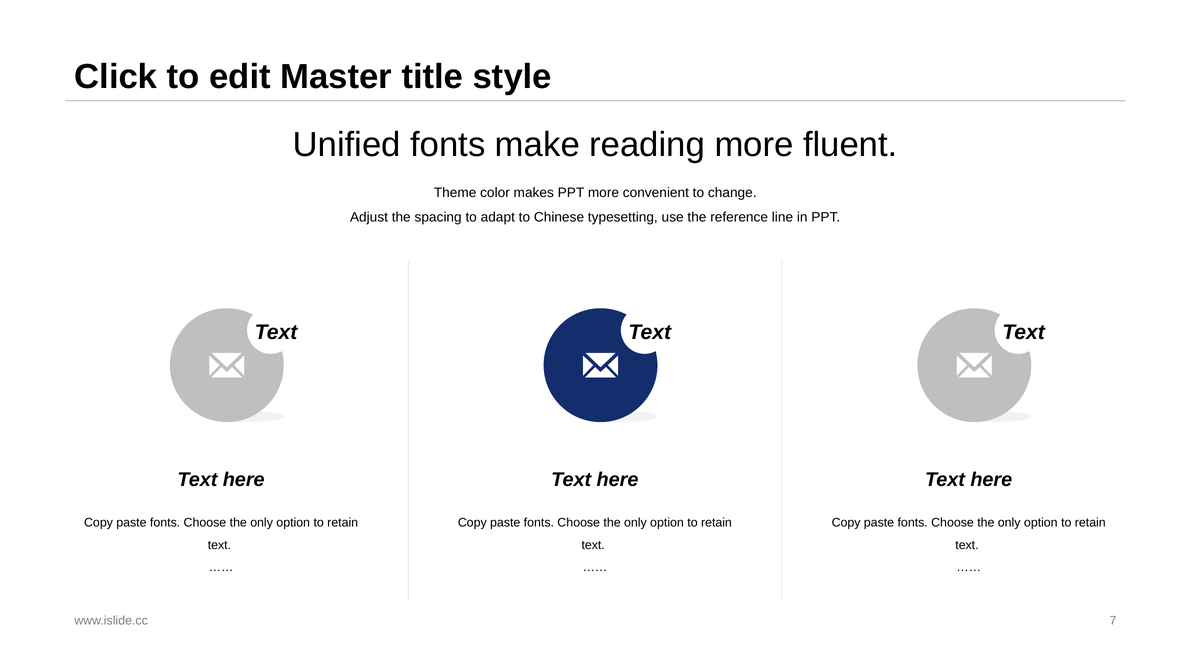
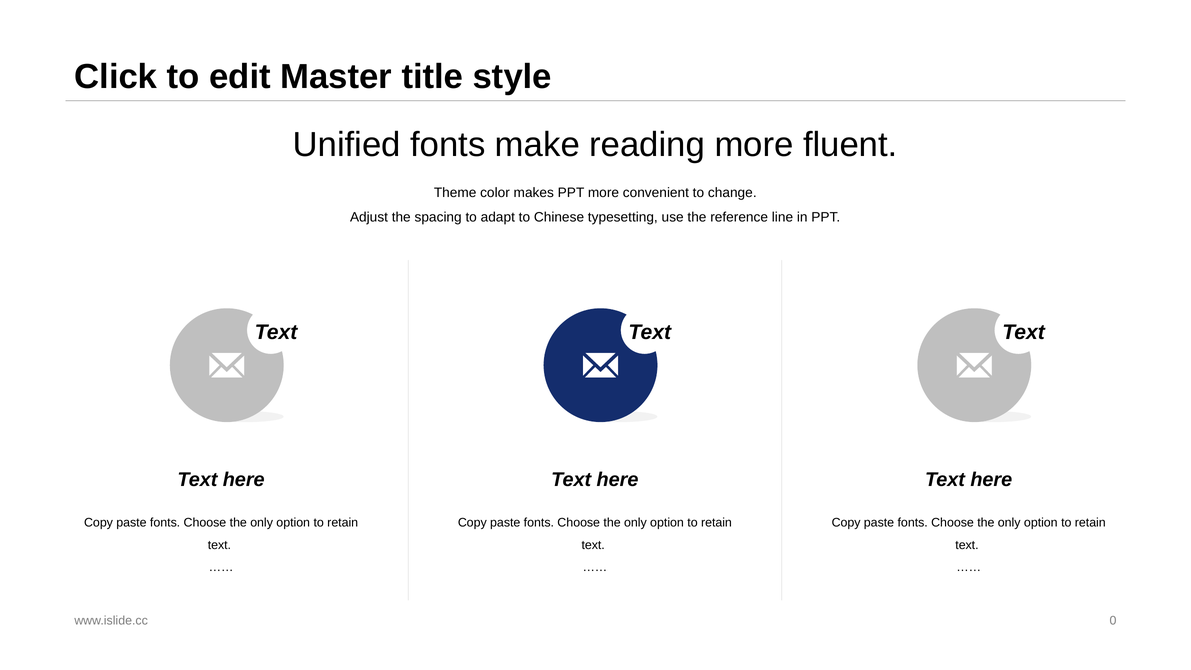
7: 7 -> 0 (1113, 621)
